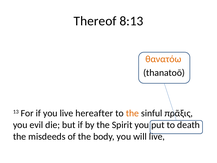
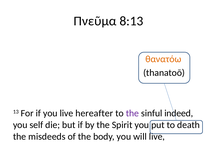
Thereof: Thereof -> Πνεῦμα (95, 21)
the colour: orange -> purple (132, 113)
πρᾶξις: πρᾶξις -> indeed (179, 113)
evil: evil -> self (36, 125)
